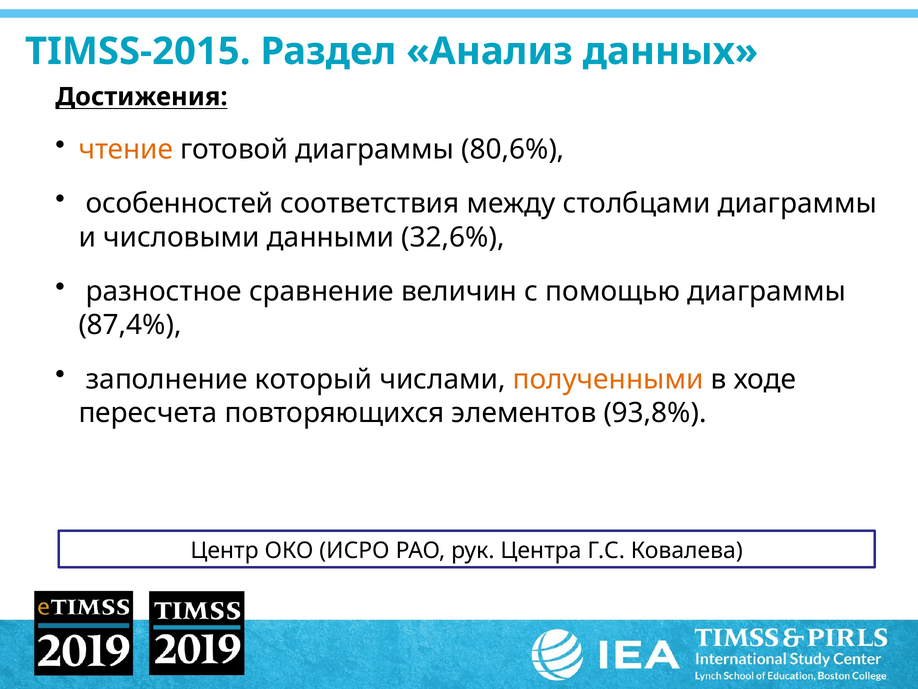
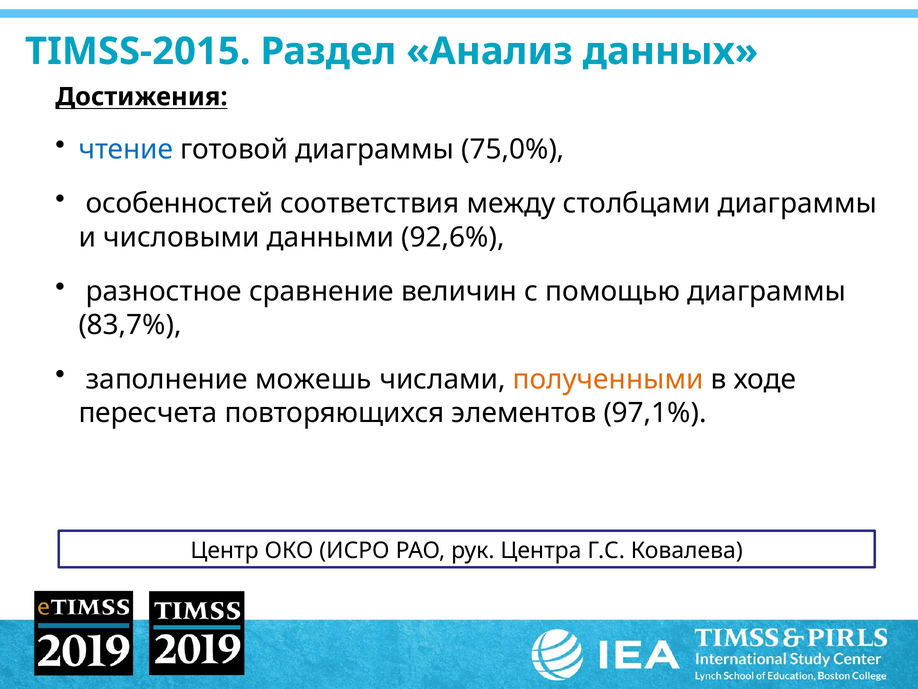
чтение colour: orange -> blue (126, 149)
80,6%: 80,6% -> 75,0% (513, 149)
32,6%: 32,6% -> 92,6% (453, 237)
87,4%: 87,4% -> 83,7% (130, 325)
который: который -> можешь (313, 379)
93,8%: 93,8% -> 97,1% (655, 413)
